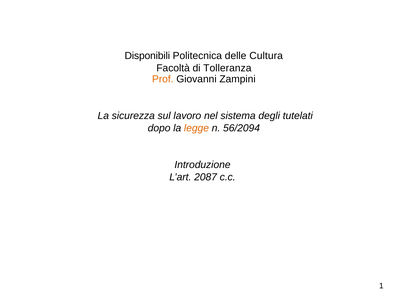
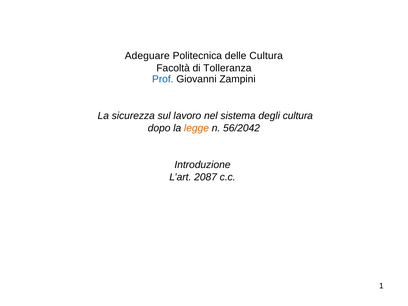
Disponibili: Disponibili -> Adeguare (147, 56)
Prof colour: orange -> blue (163, 79)
degli tutelati: tutelati -> cultura (298, 116)
56/2094: 56/2094 -> 56/2042 (242, 128)
